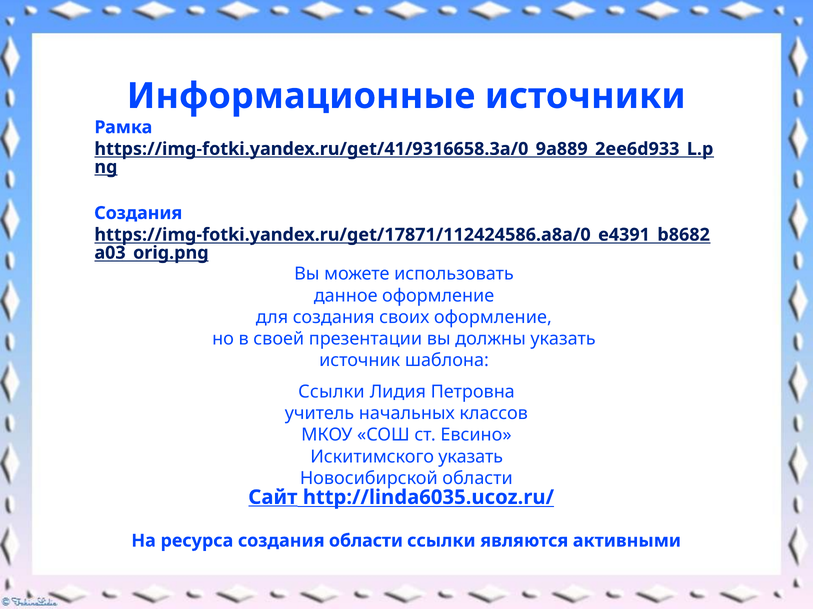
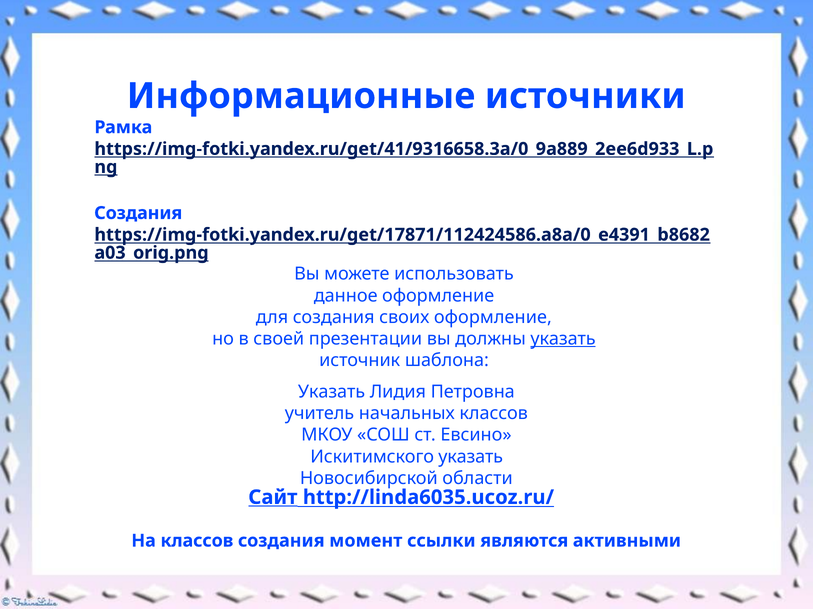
указать underline: none -> present (563, 339)
Ссылки: Ссылки -> Указать (332, 392)
На ресурса: ресурса -> классов (197, 541)
создания области: области -> момент (366, 541)
